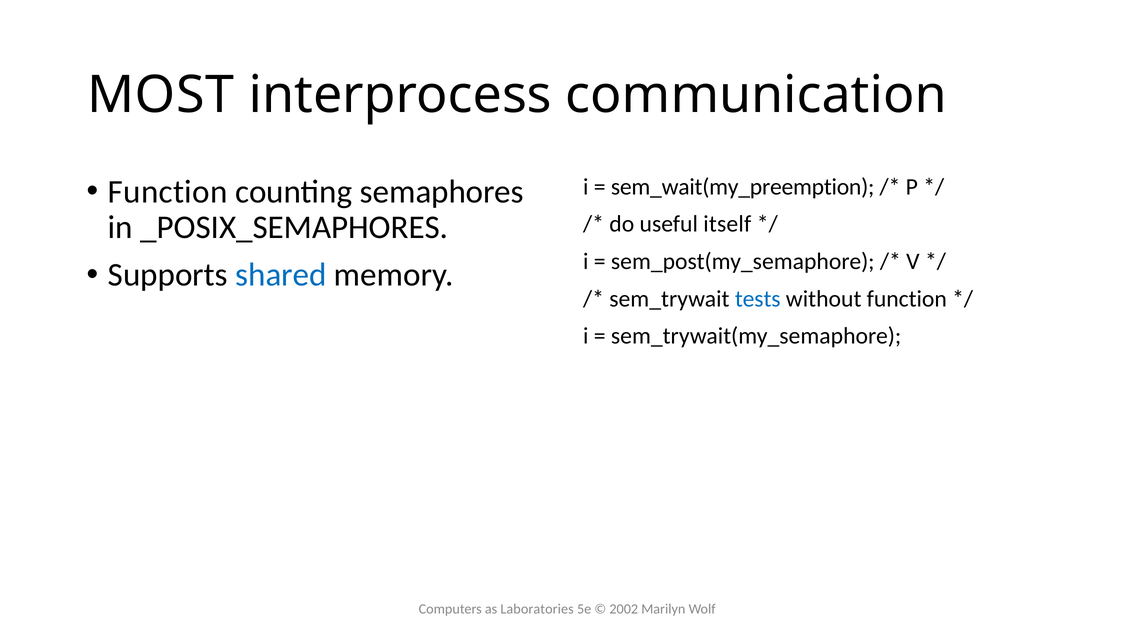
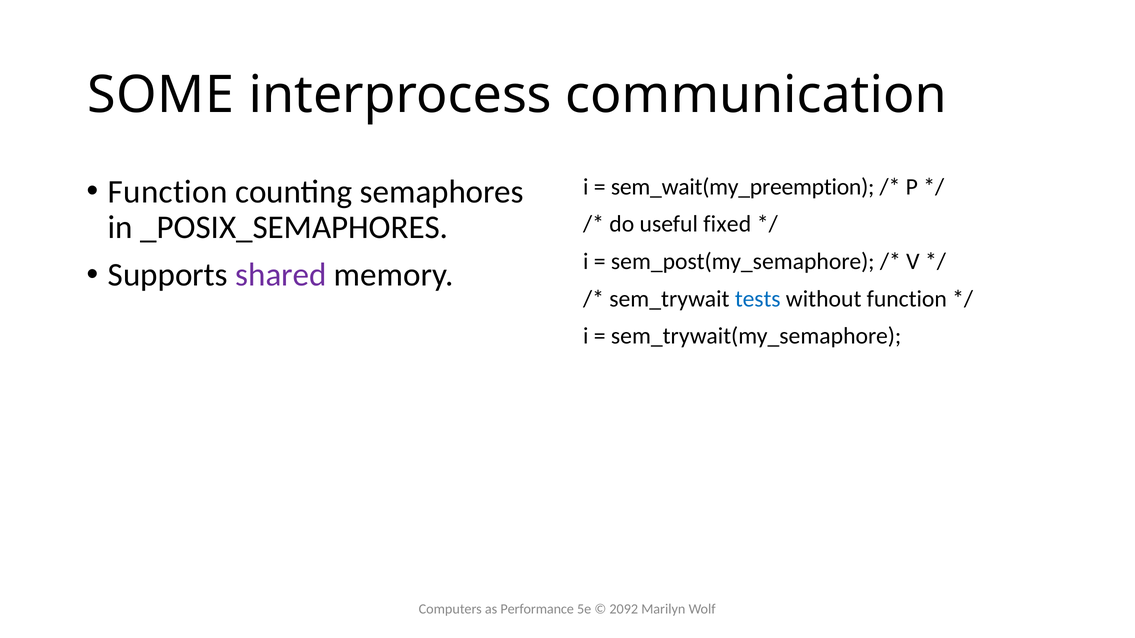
MOST: MOST -> SOME (161, 95)
itself: itself -> fixed (727, 224)
shared colour: blue -> purple (281, 275)
Laboratories: Laboratories -> Performance (537, 610)
2002: 2002 -> 2092 (624, 610)
